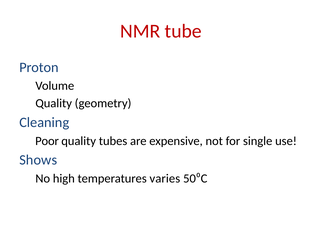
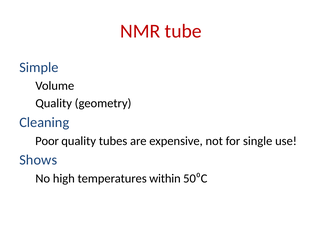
Proton: Proton -> Simple (39, 68)
varies: varies -> within (165, 179)
